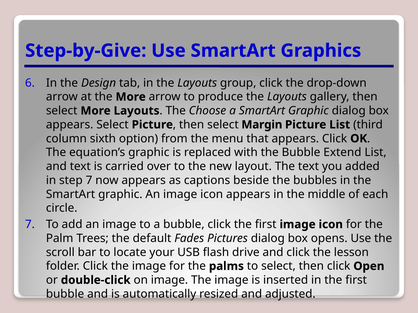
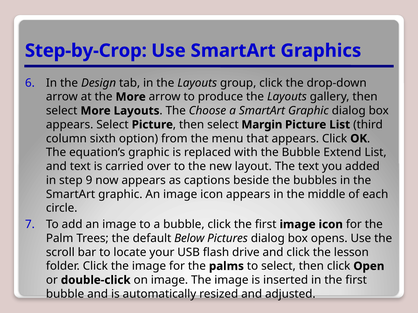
Step-by-Give: Step-by-Give -> Step-by-Crop (86, 51)
step 7: 7 -> 9 (89, 181)
Fades: Fades -> Below (189, 239)
